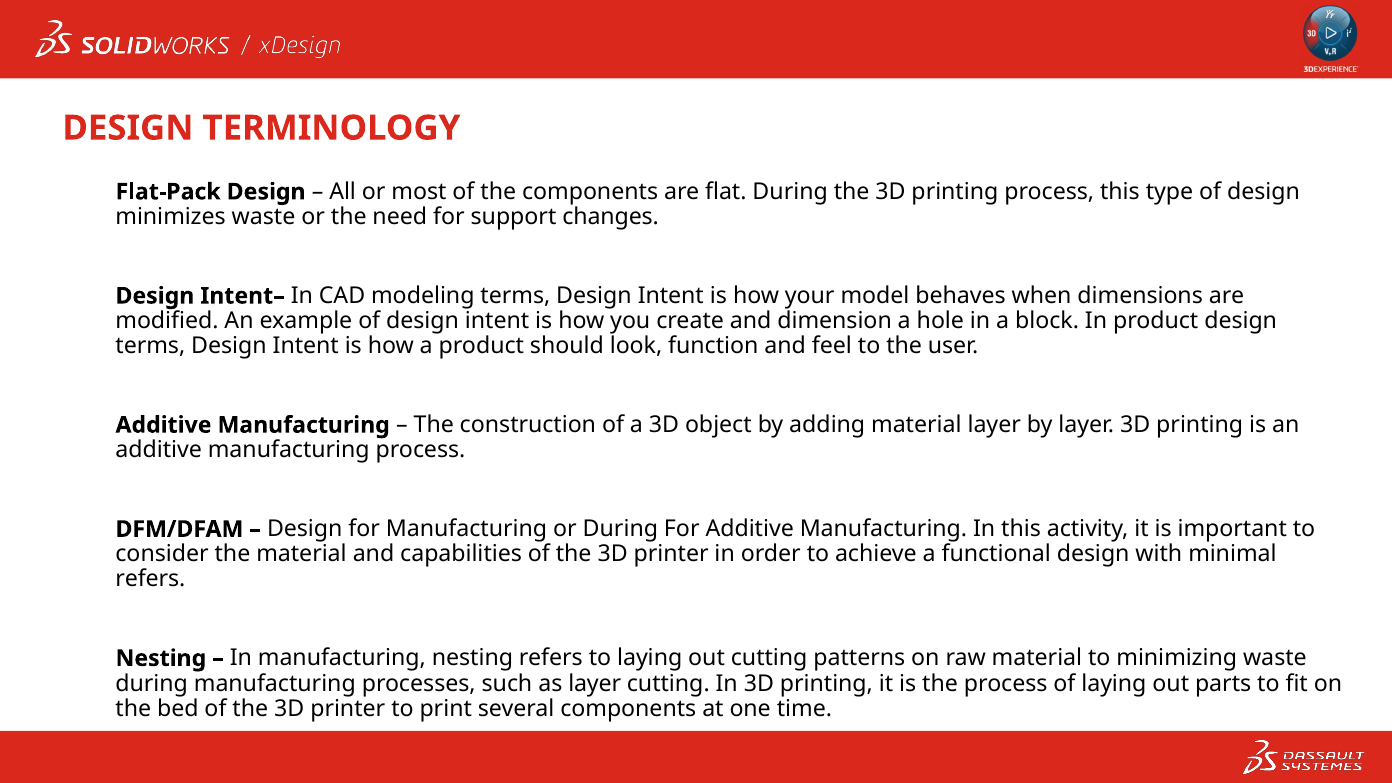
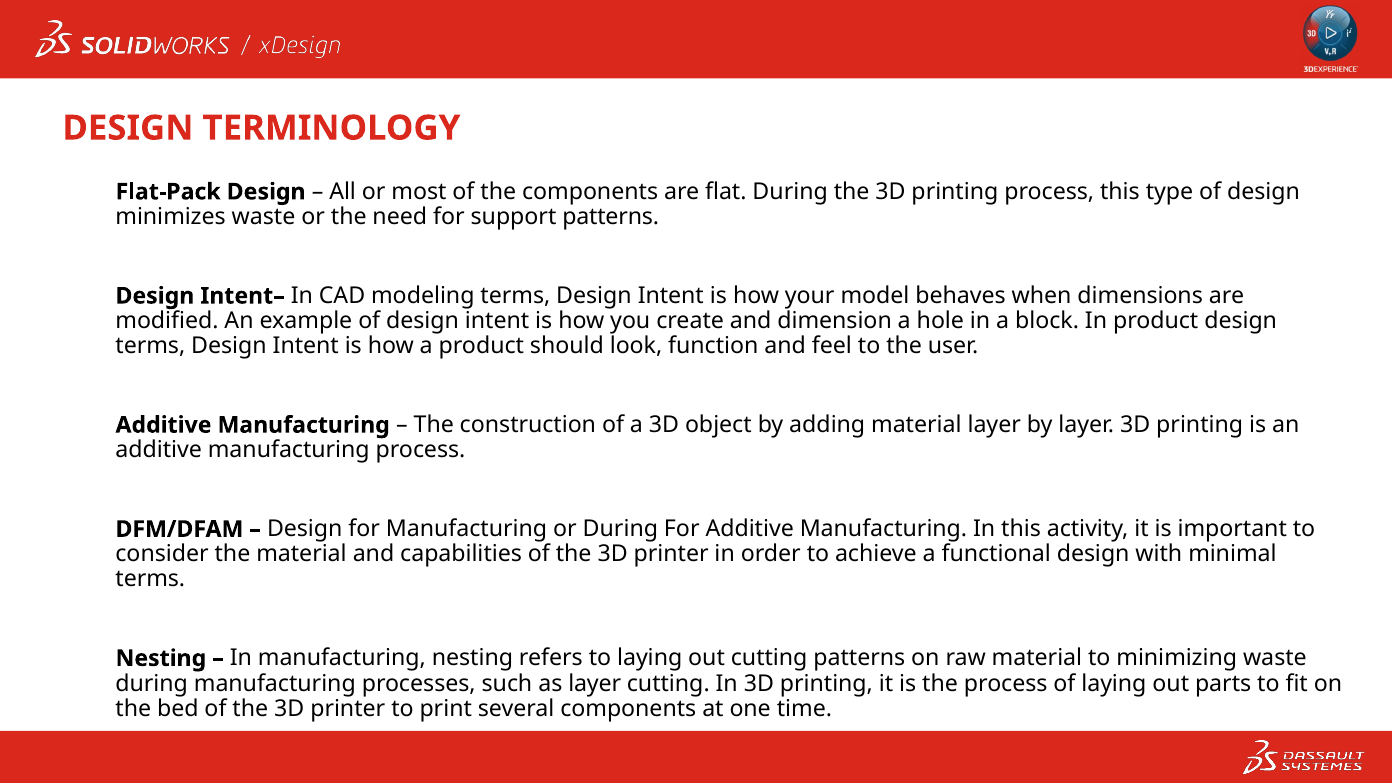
support changes: changes -> patterns (611, 217)
refers: refers -> terms (150, 579)
